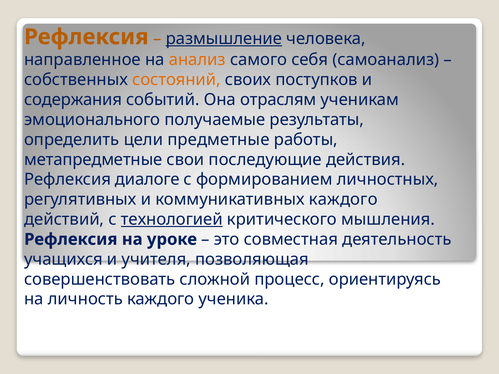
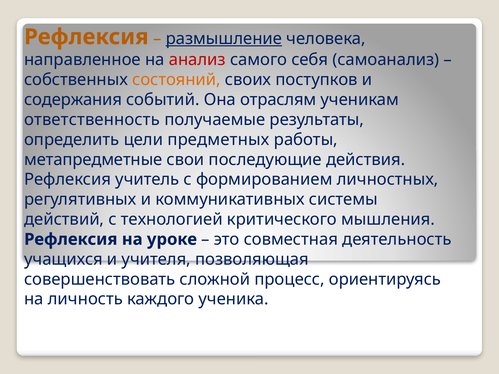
анализ colour: orange -> red (197, 60)
эмоционального: эмоционального -> ответственность (92, 120)
предметные: предметные -> предметных (218, 140)
диалоге: диалоге -> учитель (147, 180)
коммуникативных каждого: каждого -> системы (343, 200)
технологией underline: present -> none (172, 220)
